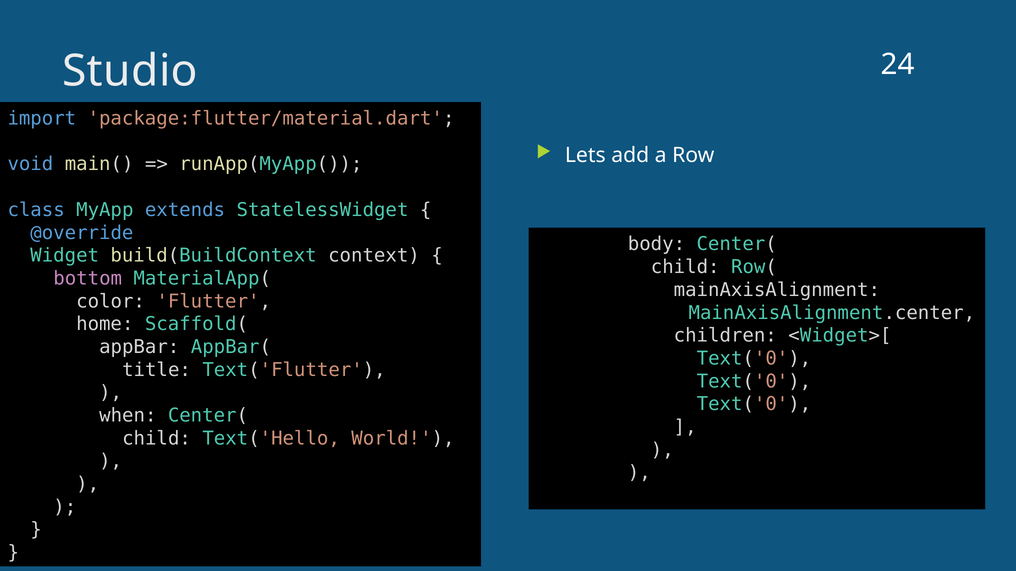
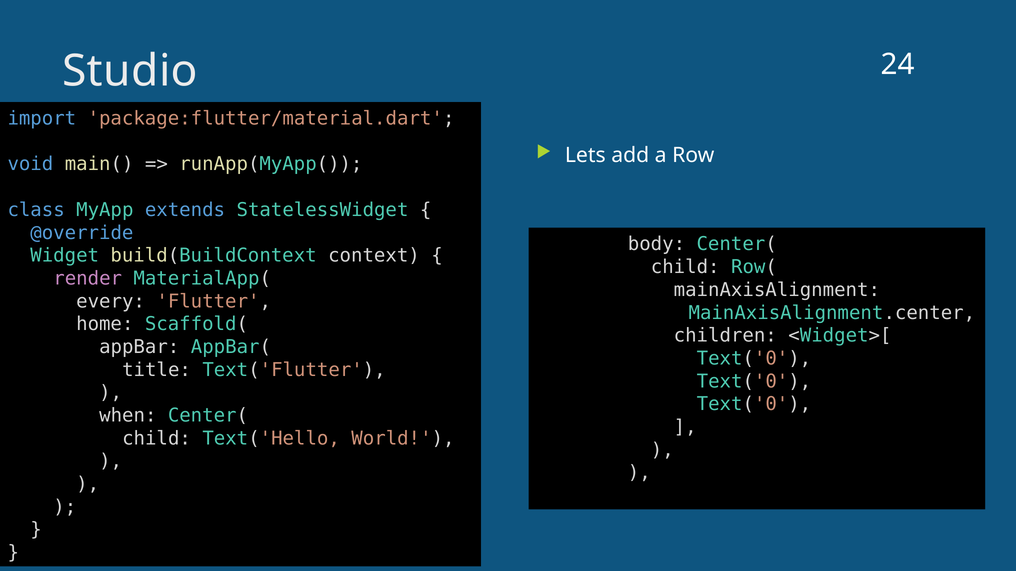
bottom: bottom -> render (88, 279)
color: color -> every (111, 302)
